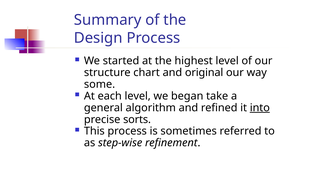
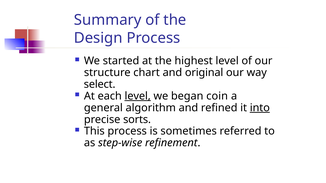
some: some -> select (100, 84)
level underline: none -> present (138, 96)
take: take -> coin (217, 96)
